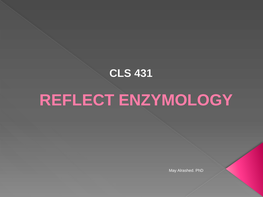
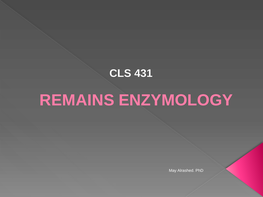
REFLECT: REFLECT -> REMAINS (77, 100)
